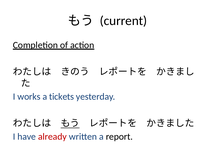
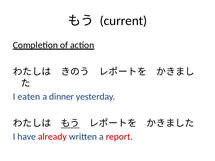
works: works -> eaten (29, 97)
tickets: tickets -> dinner (62, 97)
report colour: black -> red (119, 137)
